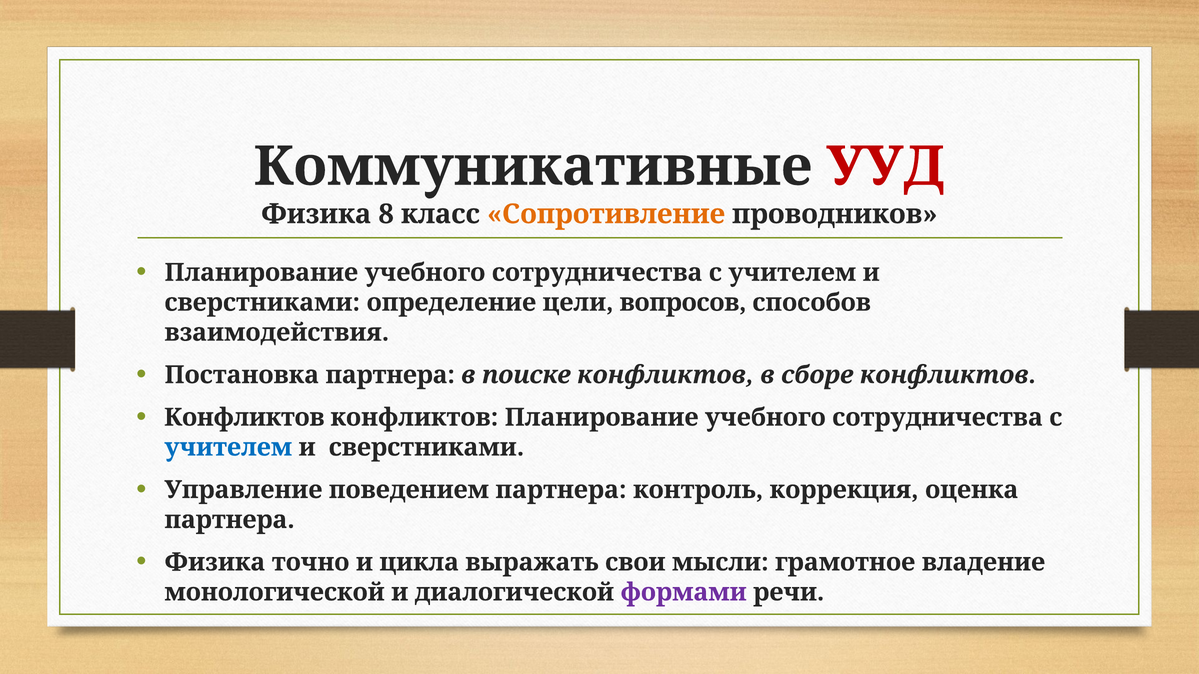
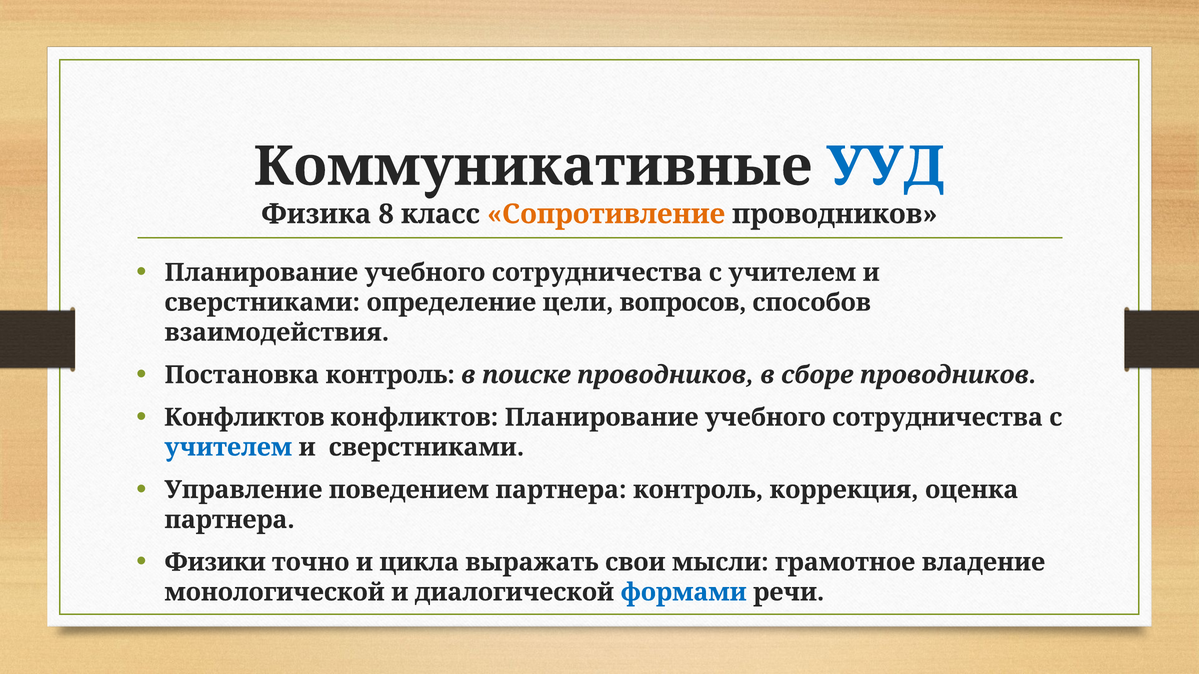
УУД colour: red -> blue (886, 167)
Постановка партнера: партнера -> контроль (390, 375)
поиске конфликтов: конфликтов -> проводников (666, 375)
сборе конфликтов: конфликтов -> проводников (948, 375)
Физика: Физика -> Физики (215, 563)
формами colour: purple -> blue (684, 593)
